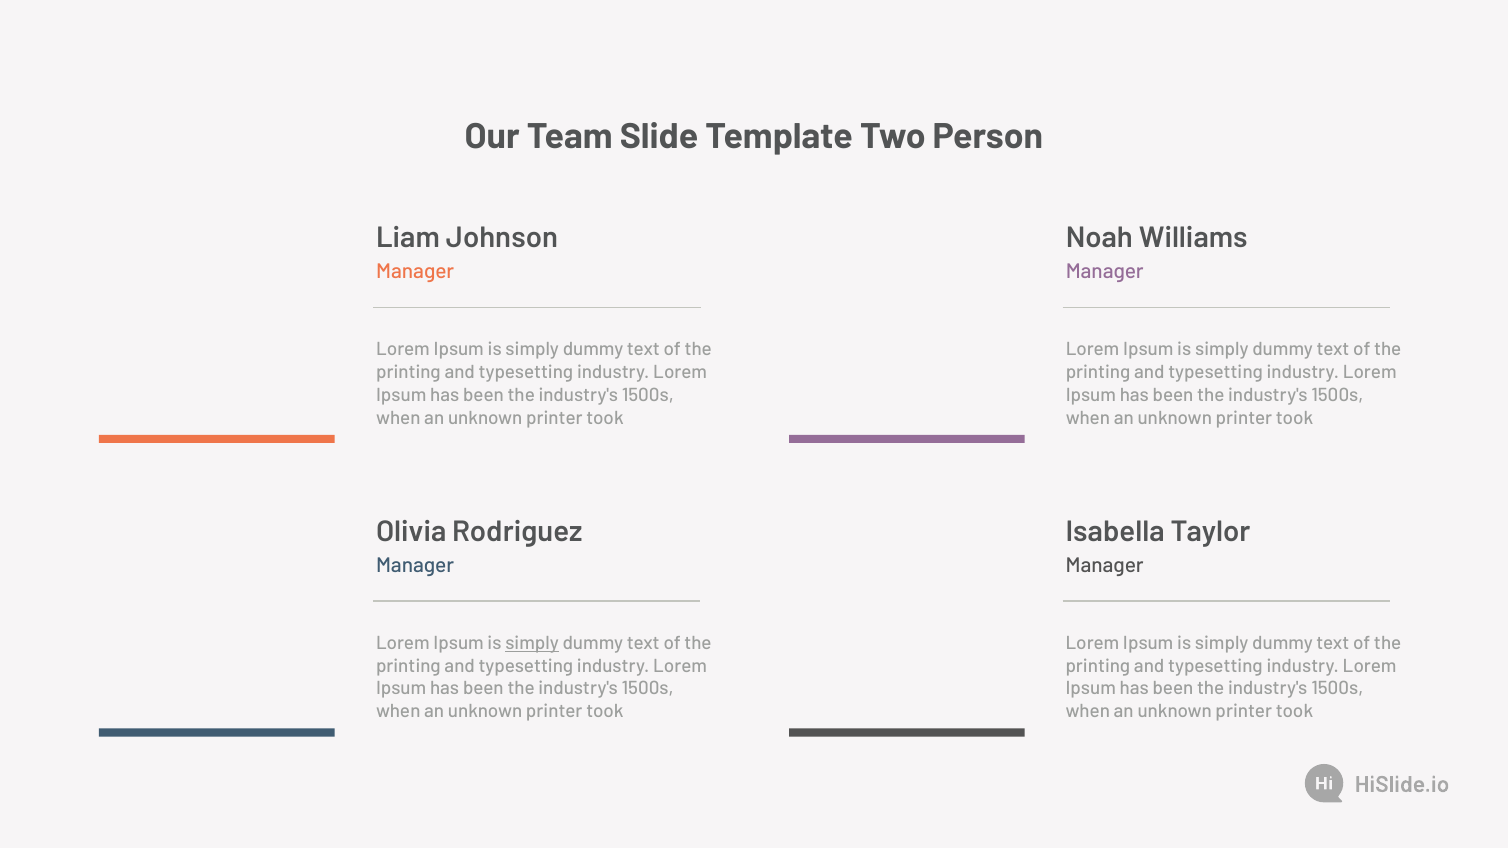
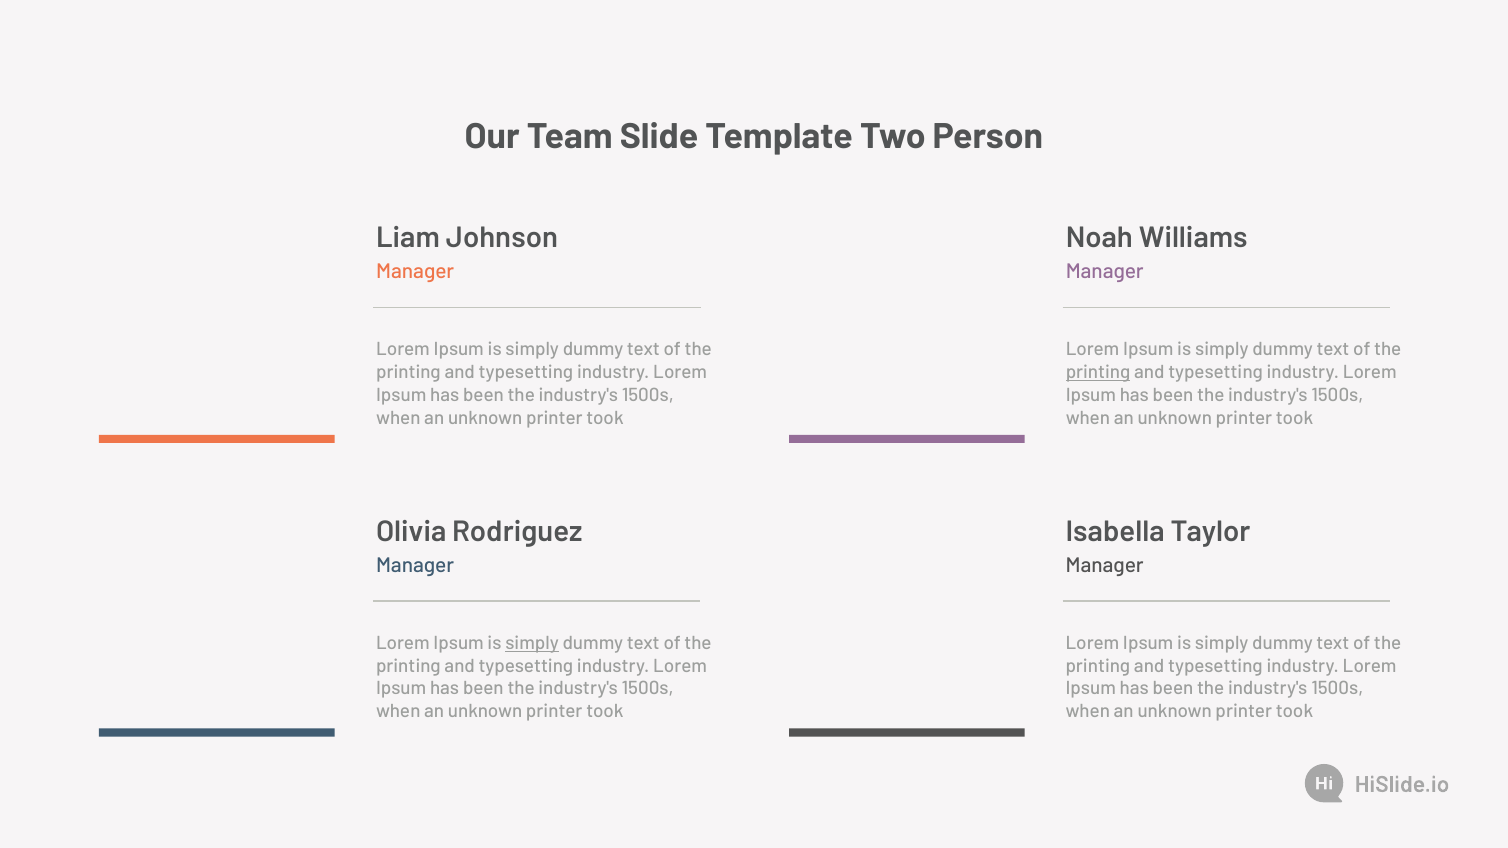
printing underline: none -> present (1098, 373)
